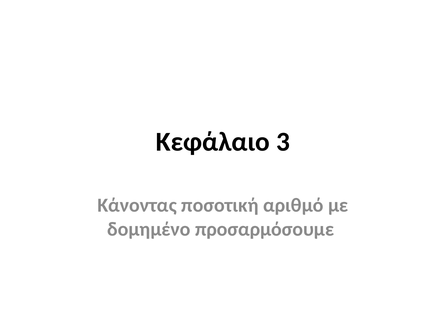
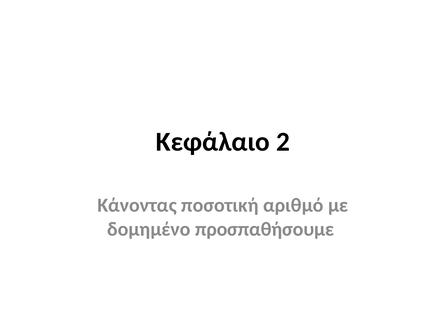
3: 3 -> 2 (283, 142)
προσαρμόσουμε: προσαρμόσουμε -> προσπαθήσουμε (265, 229)
